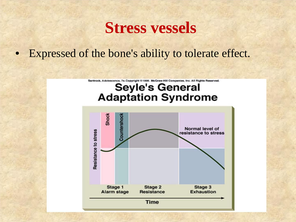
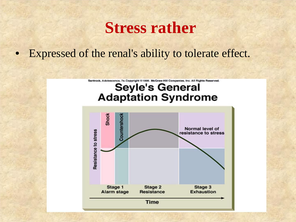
vessels: vessels -> rather (173, 28)
bone's: bone's -> renal's (123, 53)
